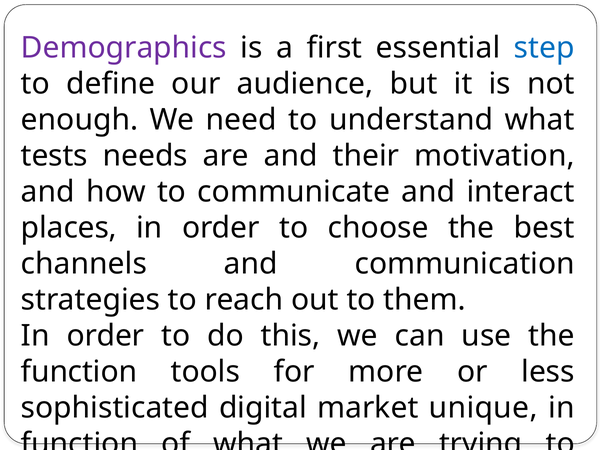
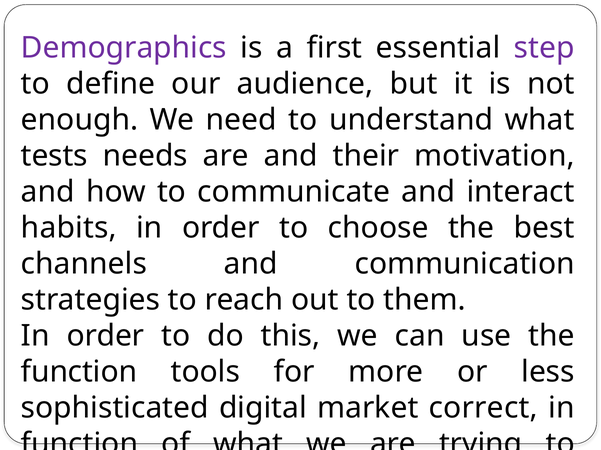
step colour: blue -> purple (544, 48)
places: places -> habits (69, 228)
unique: unique -> correct (483, 409)
